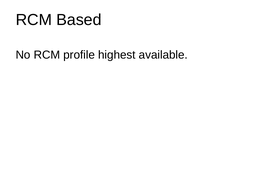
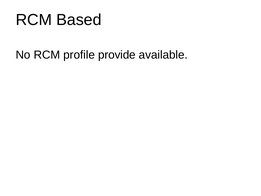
highest: highest -> provide (117, 55)
